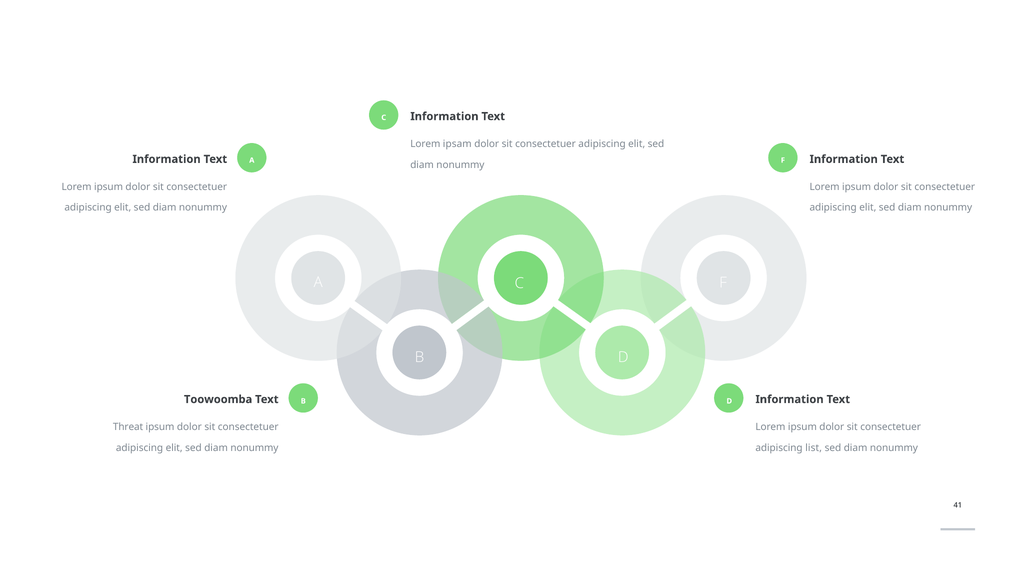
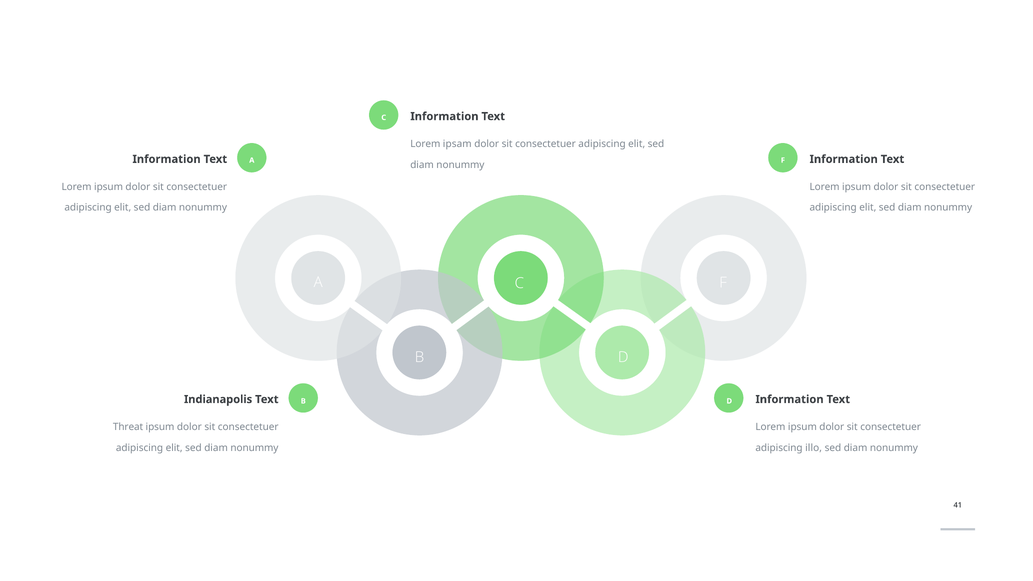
Toowoomba: Toowoomba -> Indianapolis (218, 399)
list: list -> illo (814, 448)
